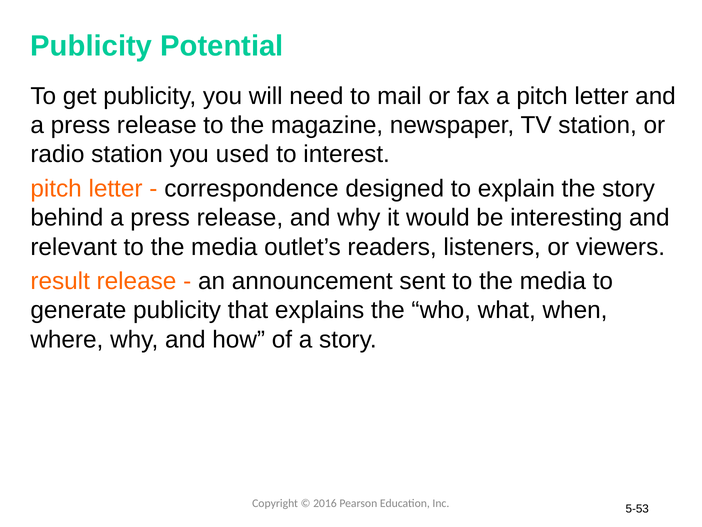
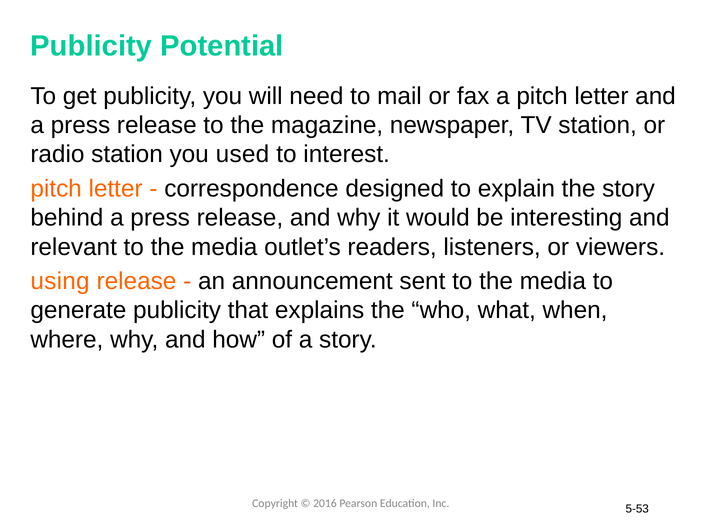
result: result -> using (60, 281)
